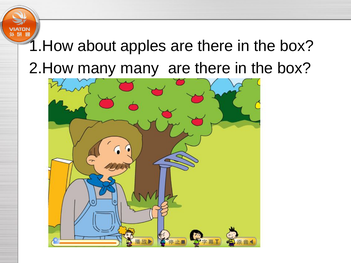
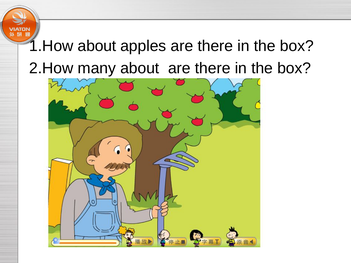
many many: many -> about (140, 68)
